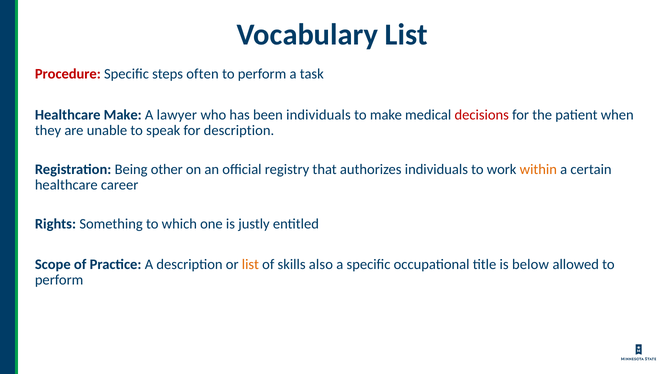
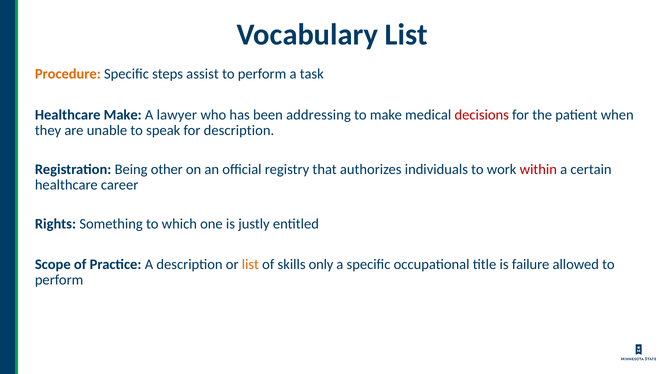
Procedure colour: red -> orange (68, 74)
often: often -> assist (203, 74)
been individuals: individuals -> addressing (318, 115)
within colour: orange -> red (538, 169)
also: also -> only (321, 265)
below: below -> failure (531, 265)
